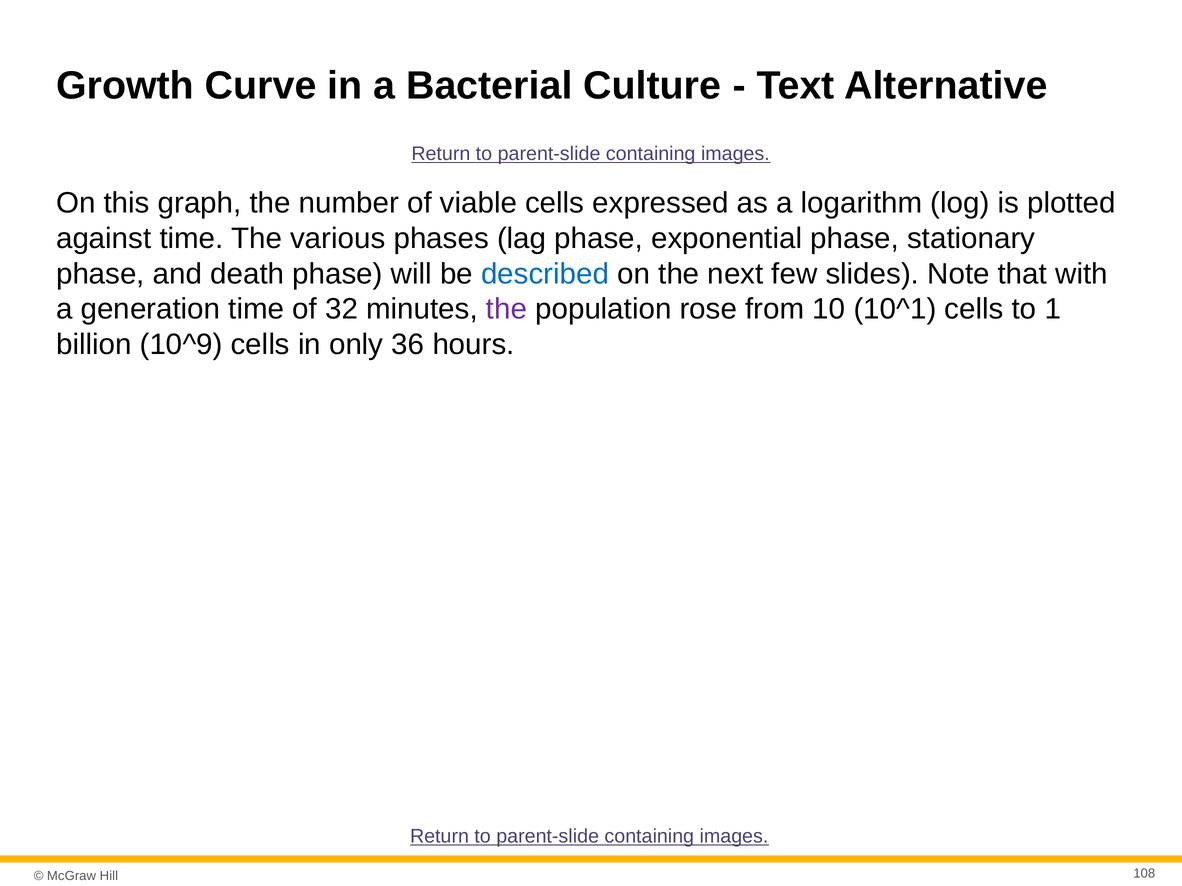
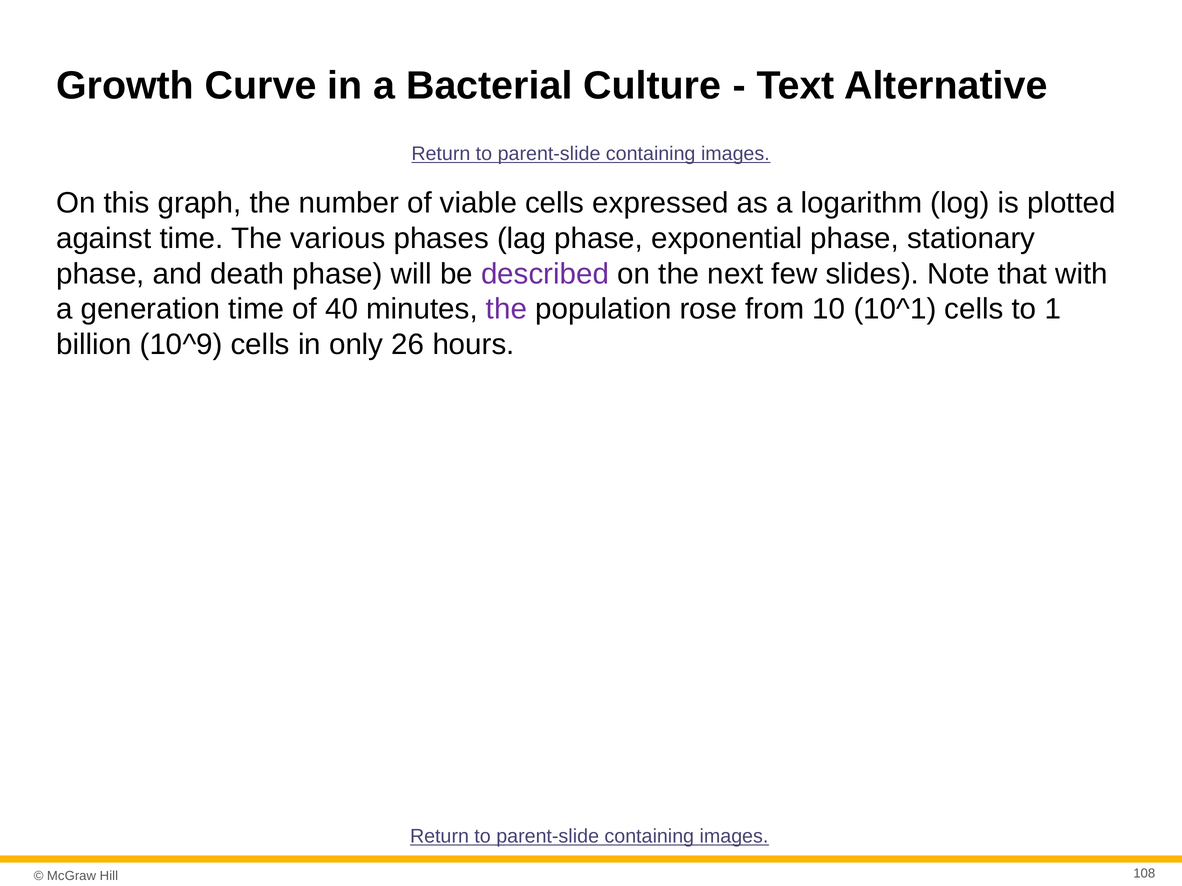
described colour: blue -> purple (545, 274)
32: 32 -> 40 (342, 309)
36: 36 -> 26 (408, 345)
